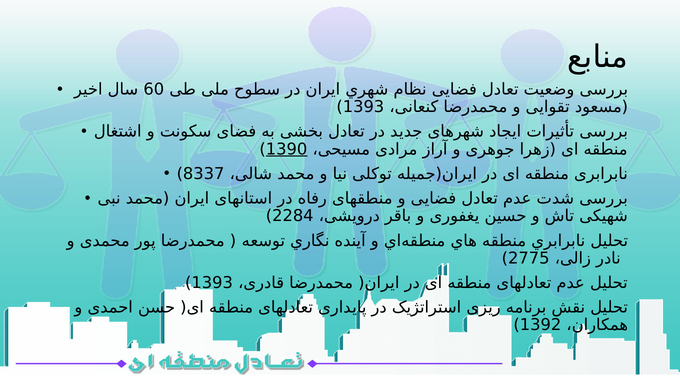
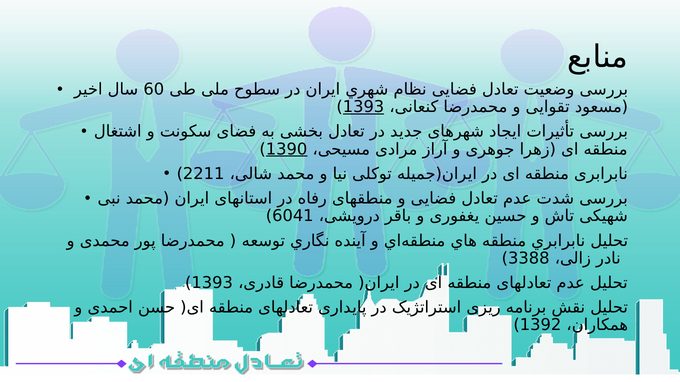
1393 underline: none -> present (364, 107)
8337: 8337 -> 2211 (204, 174)
2284: 2284 -> 6041 (293, 216)
2775: 2775 -> 3388 (529, 259)
